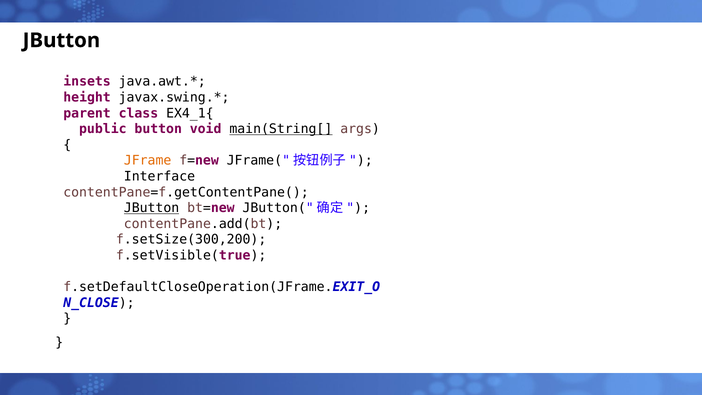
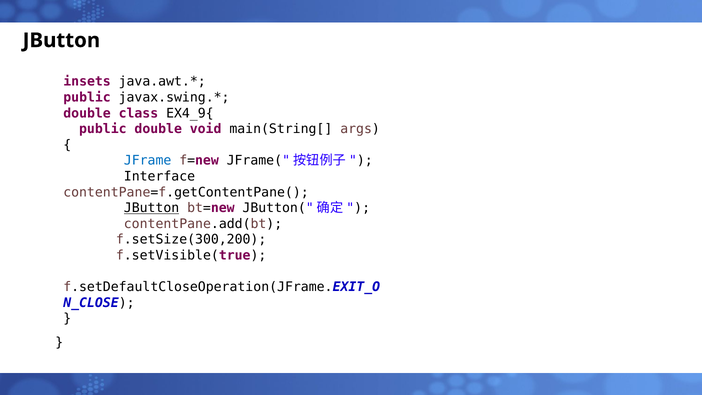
height: height -> public (87, 97)
parent: parent -> double (87, 113)
EX4_1{: EX4_1{ -> EX4_9{ (190, 113)
public button: button -> double (158, 129)
main(String[ underline: present -> none (281, 129)
JFrame colour: orange -> blue (148, 161)
